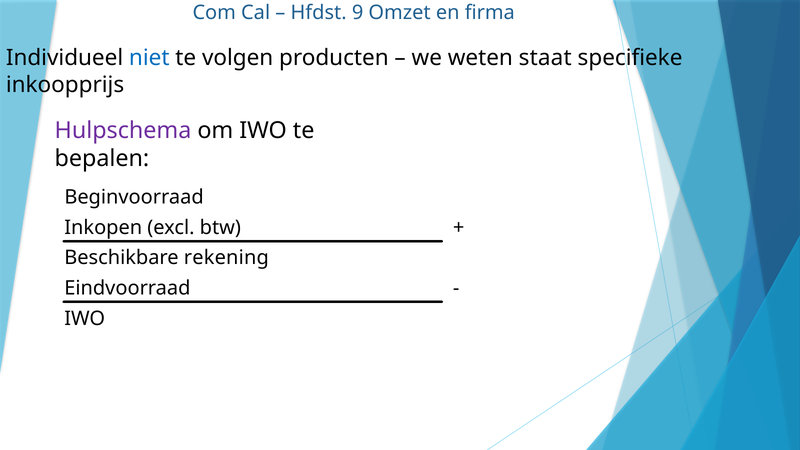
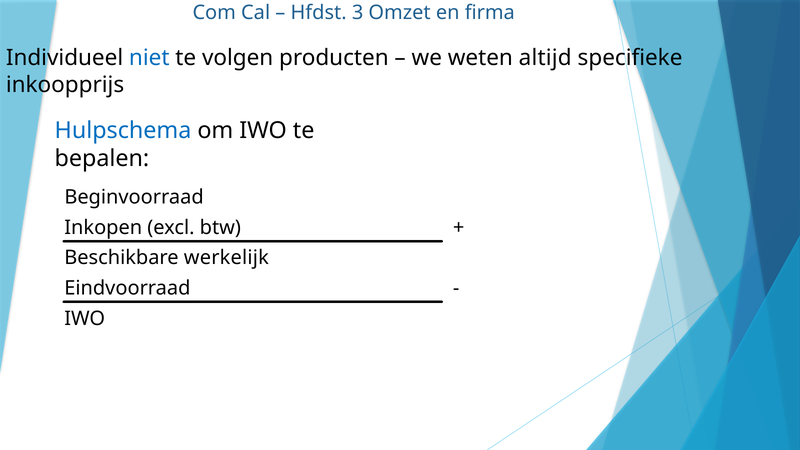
9: 9 -> 3 (358, 12)
staat: staat -> altijd (545, 58)
Hulpschema colour: purple -> blue (123, 131)
rekening: rekening -> werkelijk (226, 258)
